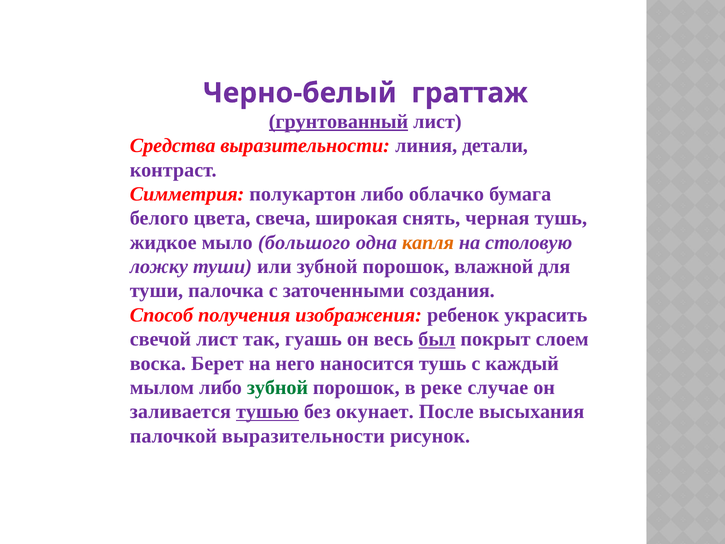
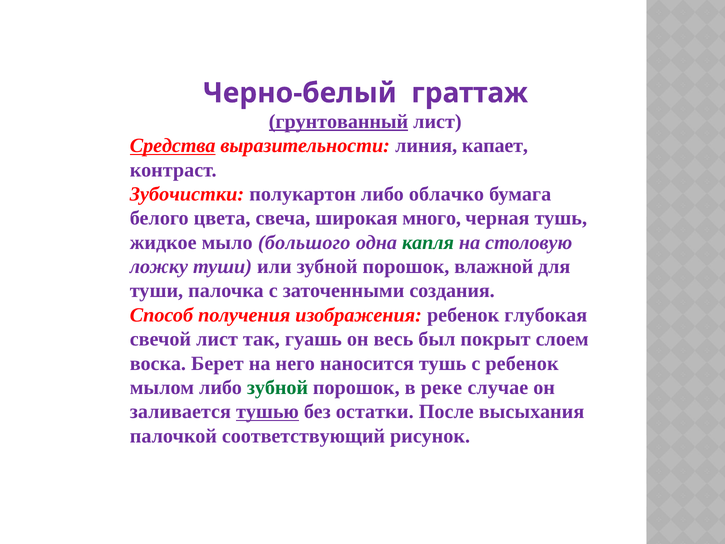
Средства underline: none -> present (173, 146)
детали: детали -> капает (495, 146)
Симметрия: Симметрия -> Зубочистки (187, 194)
снять: снять -> много (432, 218)
капля colour: orange -> green (428, 242)
украсить: украсить -> глубокая (546, 315)
был underline: present -> none (437, 339)
с каждый: каждый -> ребенок (522, 363)
окунает: окунает -> остатки (375, 412)
палочкой выразительности: выразительности -> соответствующий (304, 436)
